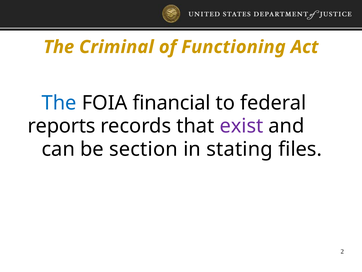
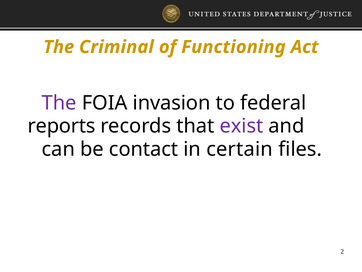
The colour: blue -> purple (59, 103)
financial: financial -> invasion (172, 103)
section: section -> contact (144, 149)
stating: stating -> certain (240, 149)
